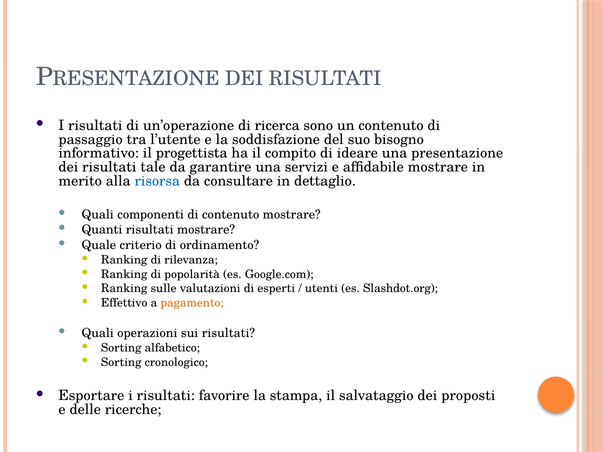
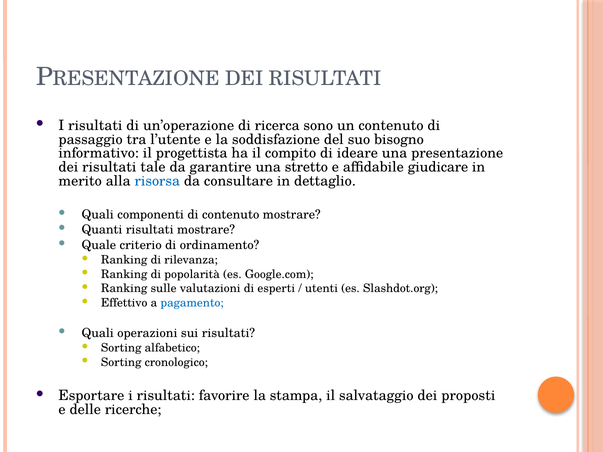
servizi: servizi -> stretto (306, 167)
affidabile mostrare: mostrare -> giudicare (438, 167)
pagamento colour: orange -> blue (192, 303)
